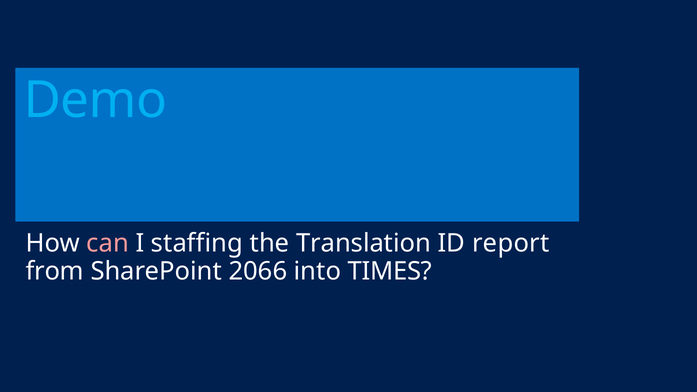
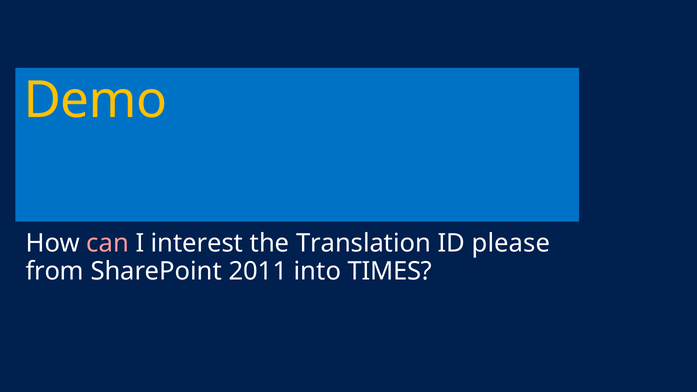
Demo colour: light blue -> yellow (95, 100)
staffing: staffing -> interest (197, 244)
report: report -> please (511, 244)
2066: 2066 -> 2011 (258, 271)
